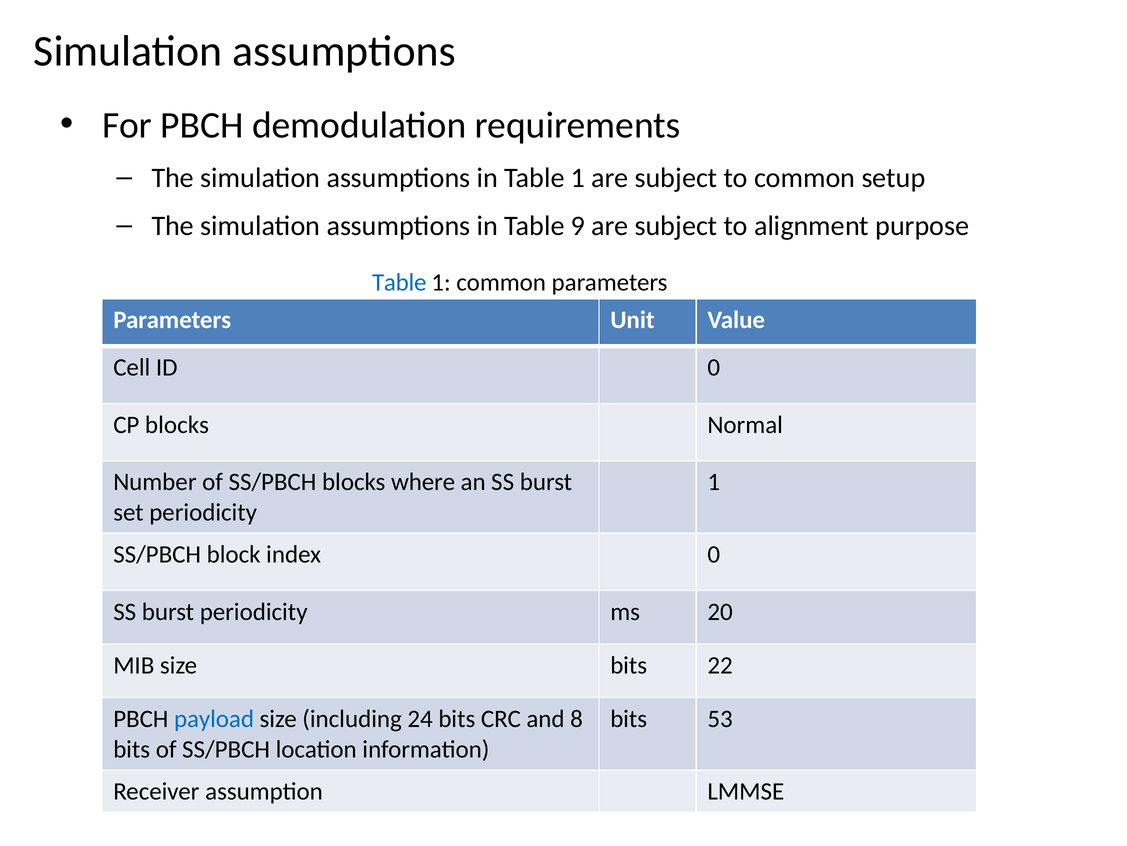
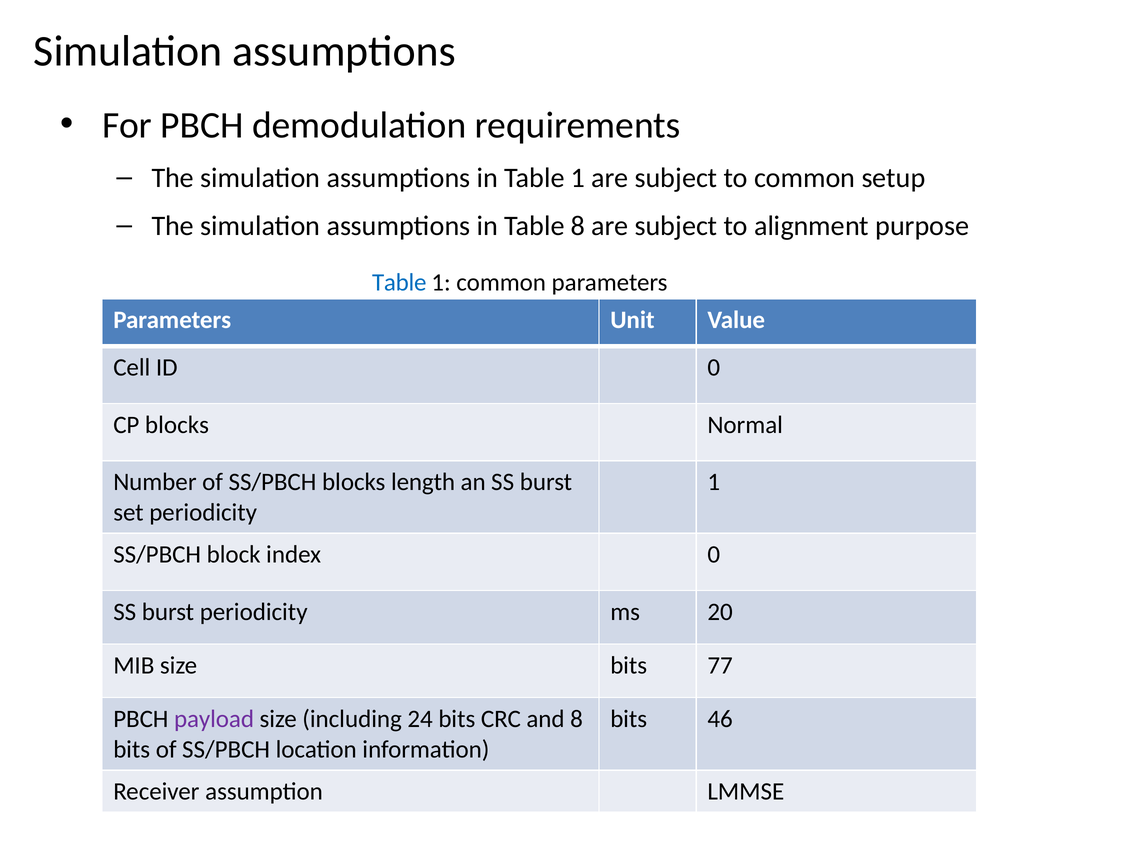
Table 9: 9 -> 8 (578, 226)
where: where -> length (423, 482)
22: 22 -> 77 (720, 665)
payload colour: blue -> purple (214, 718)
53: 53 -> 46 (720, 718)
